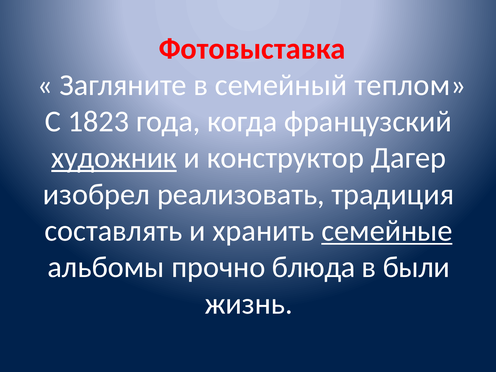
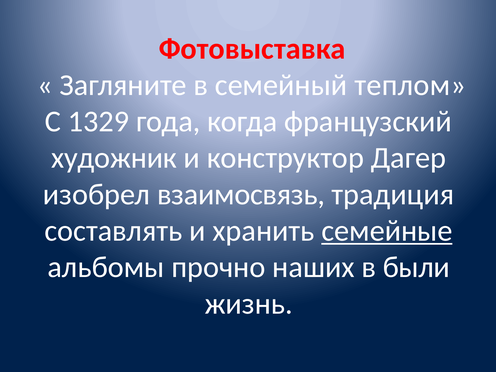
1823: 1823 -> 1329 (99, 122)
художник underline: present -> none (114, 158)
реализовать: реализовать -> взаимосвязь (241, 194)
блюда: блюда -> наших (314, 267)
